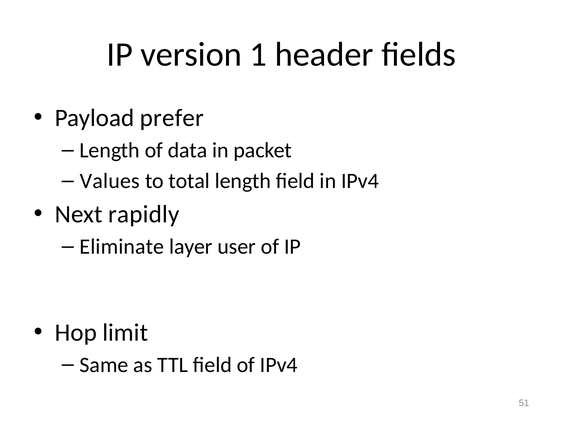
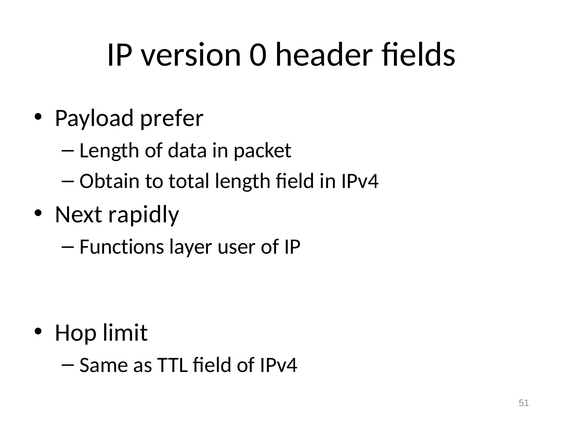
1: 1 -> 0 (258, 55)
Values: Values -> Obtain (110, 181)
Eliminate: Eliminate -> Functions (122, 247)
